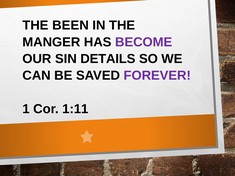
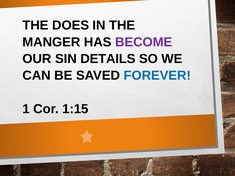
BEEN: BEEN -> DOES (71, 25)
FOREVER colour: purple -> blue (157, 76)
1:11: 1:11 -> 1:15 (75, 109)
